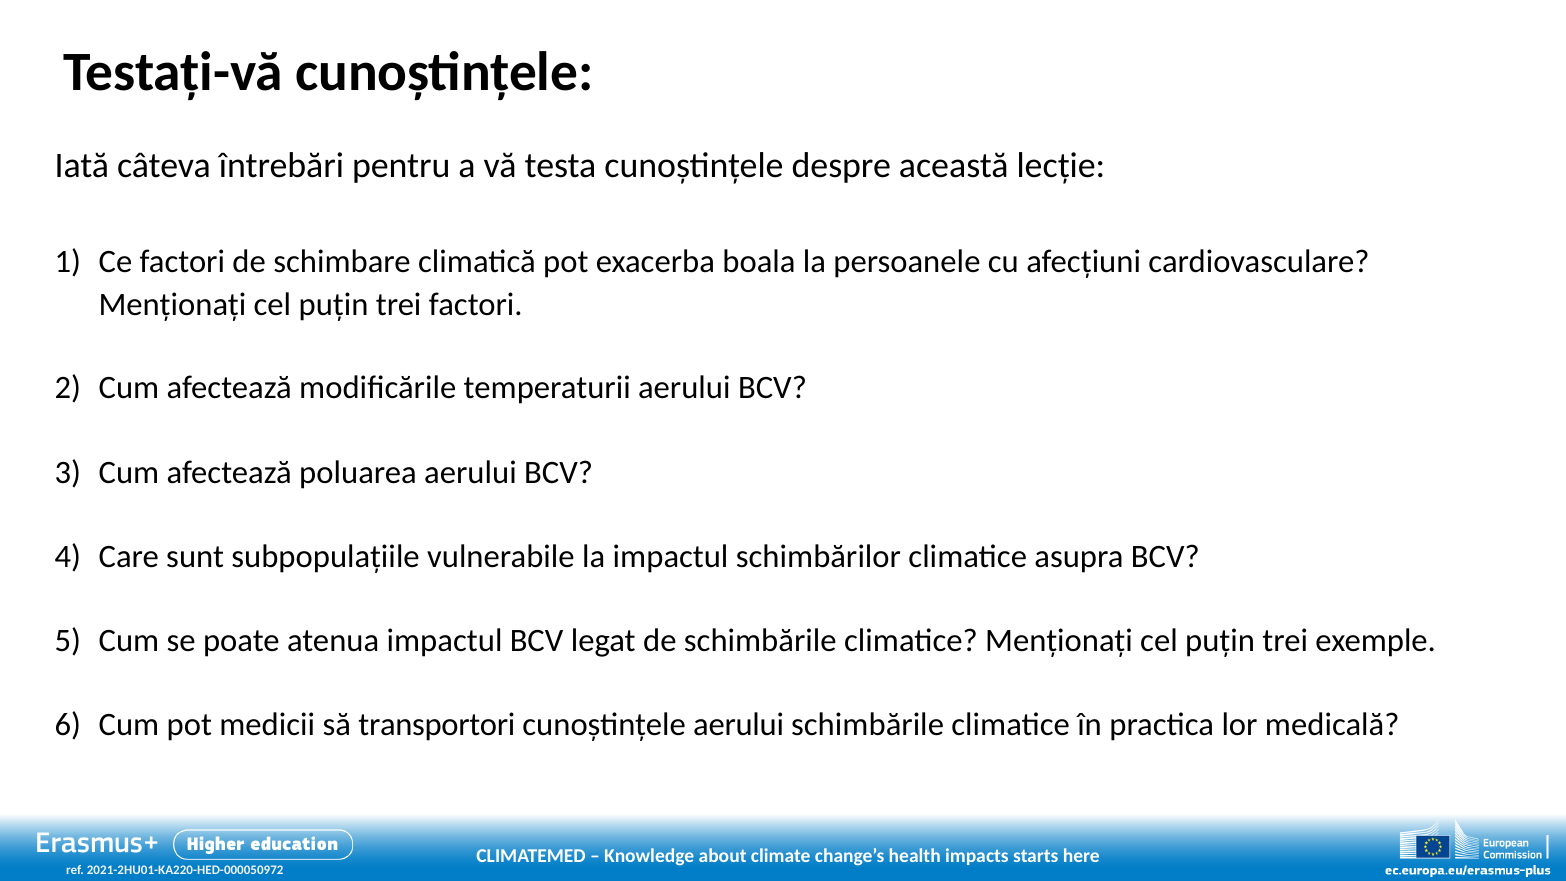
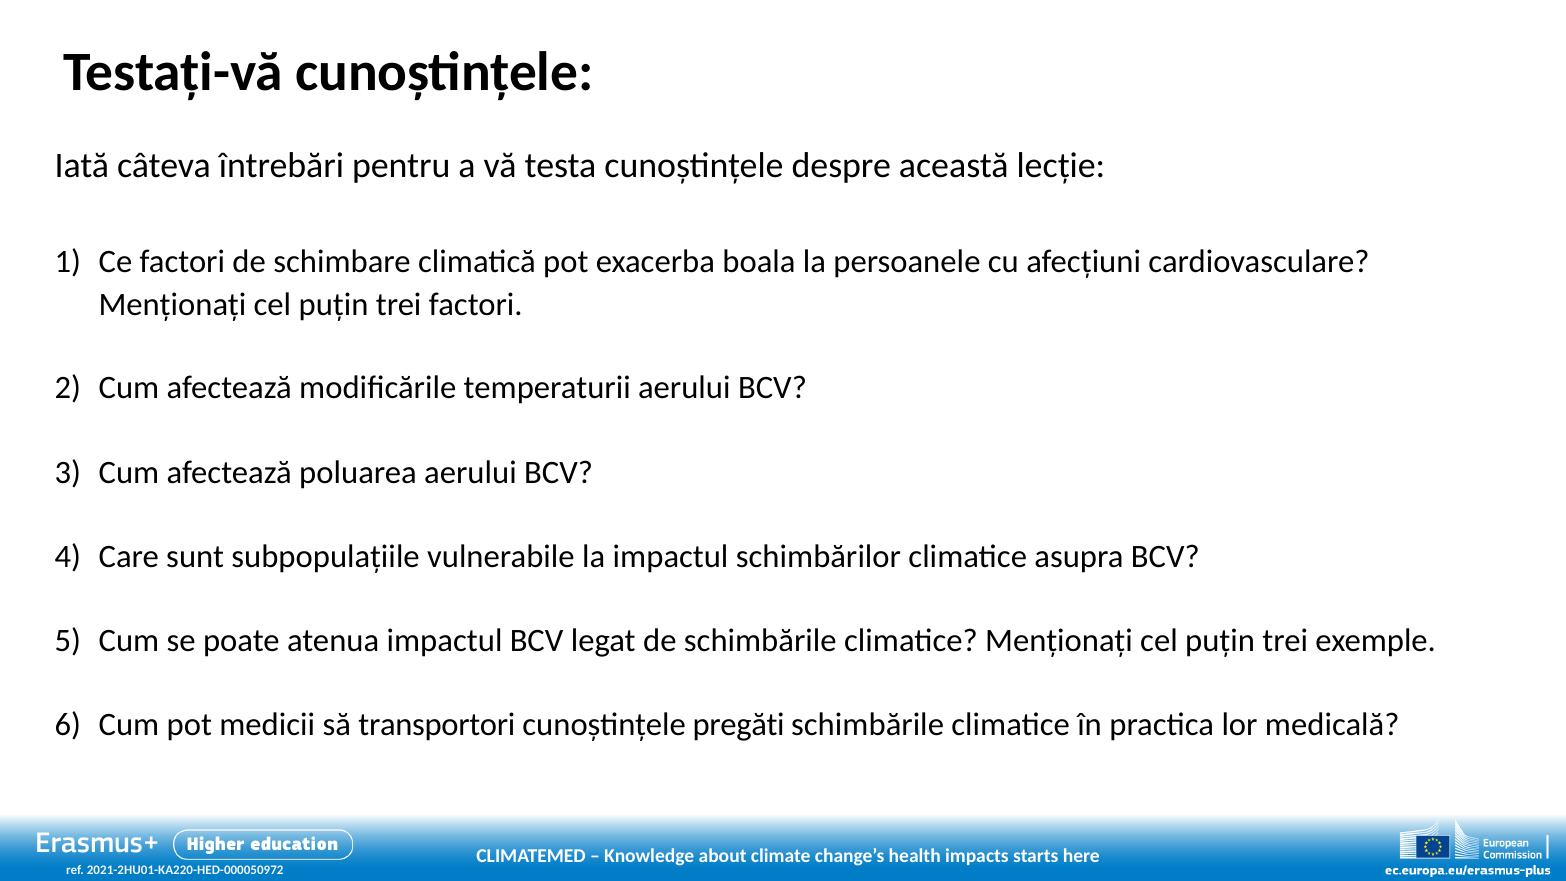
cunoștințele aerului: aerului -> pregăti (739, 725)
